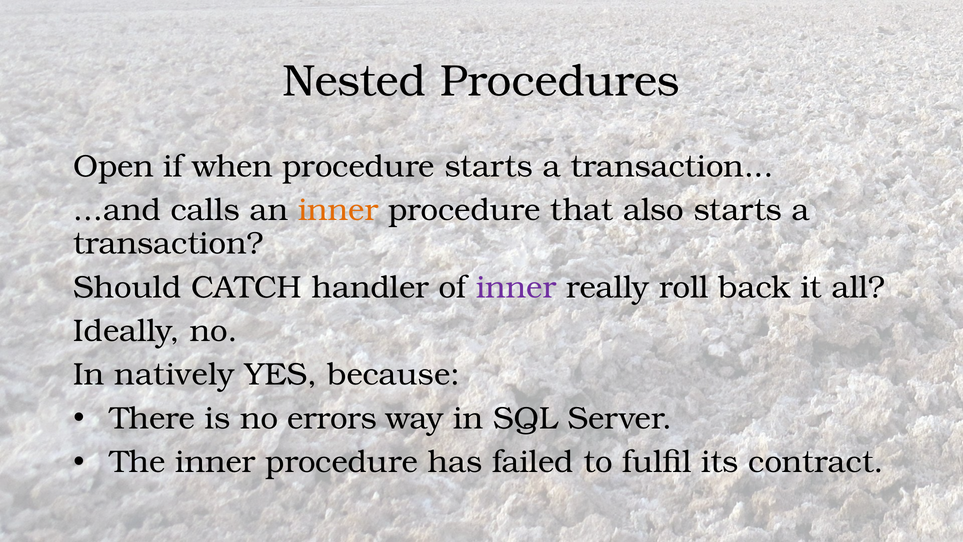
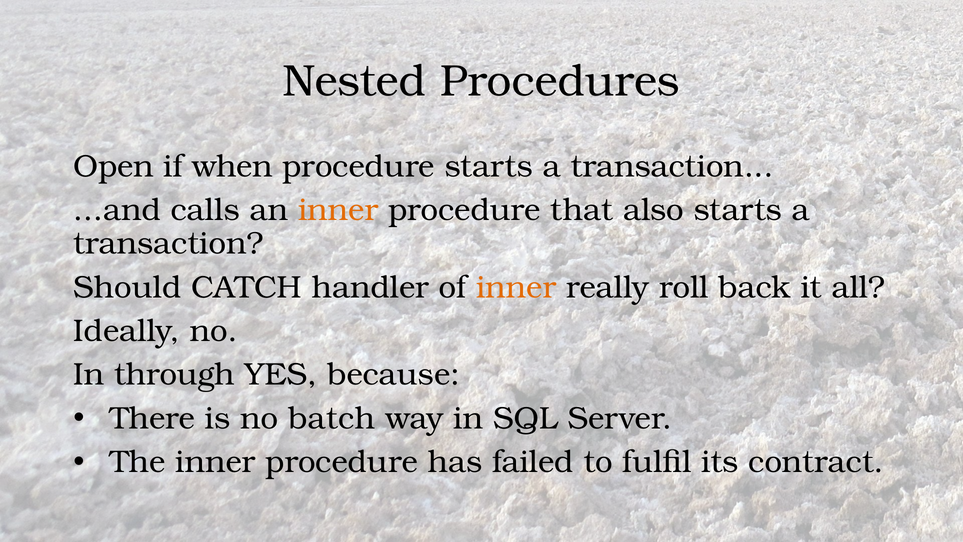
inner colour: purple -> orange (516, 287)
natively: natively -> through (175, 374)
errors: errors -> batch (332, 418)
